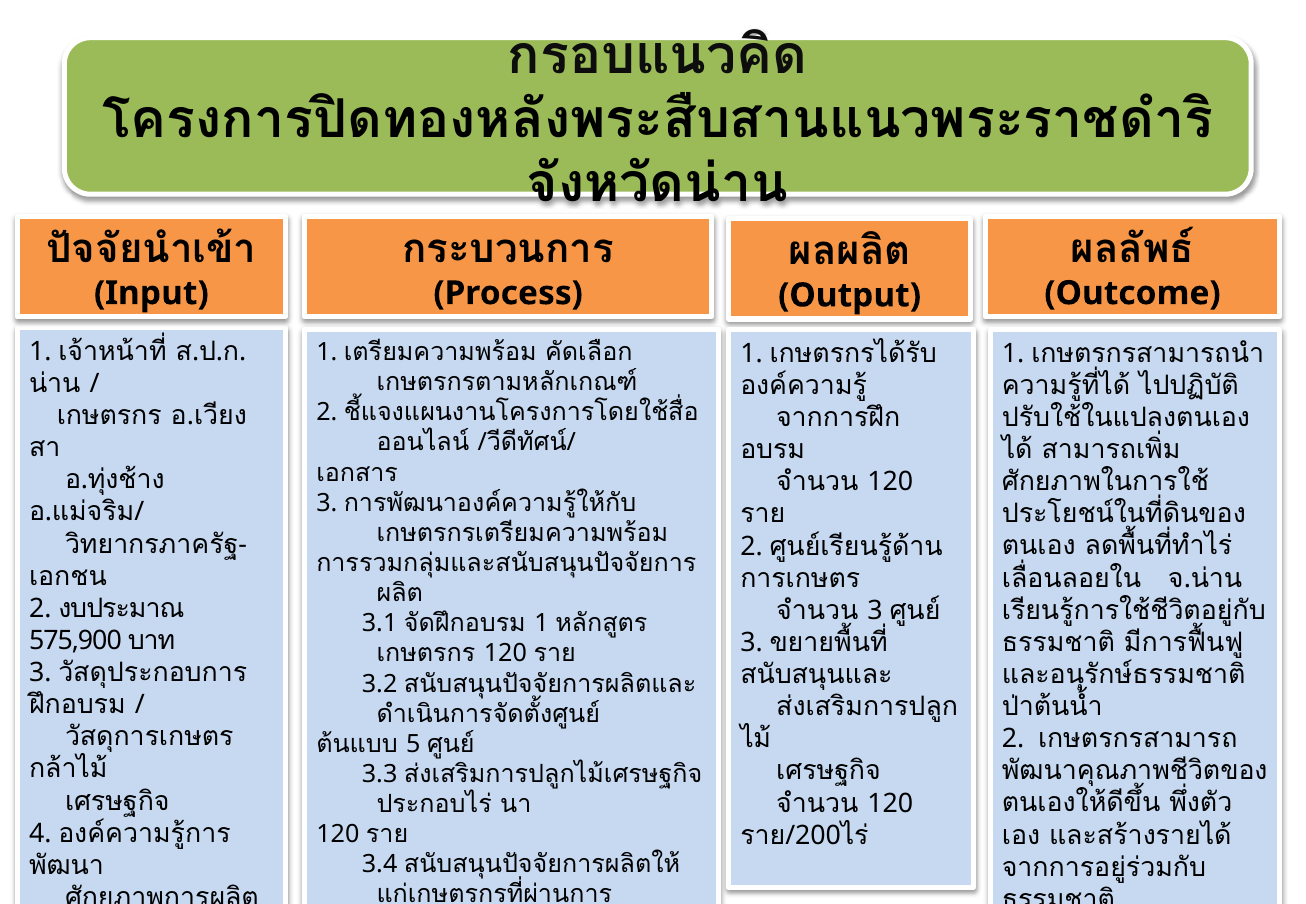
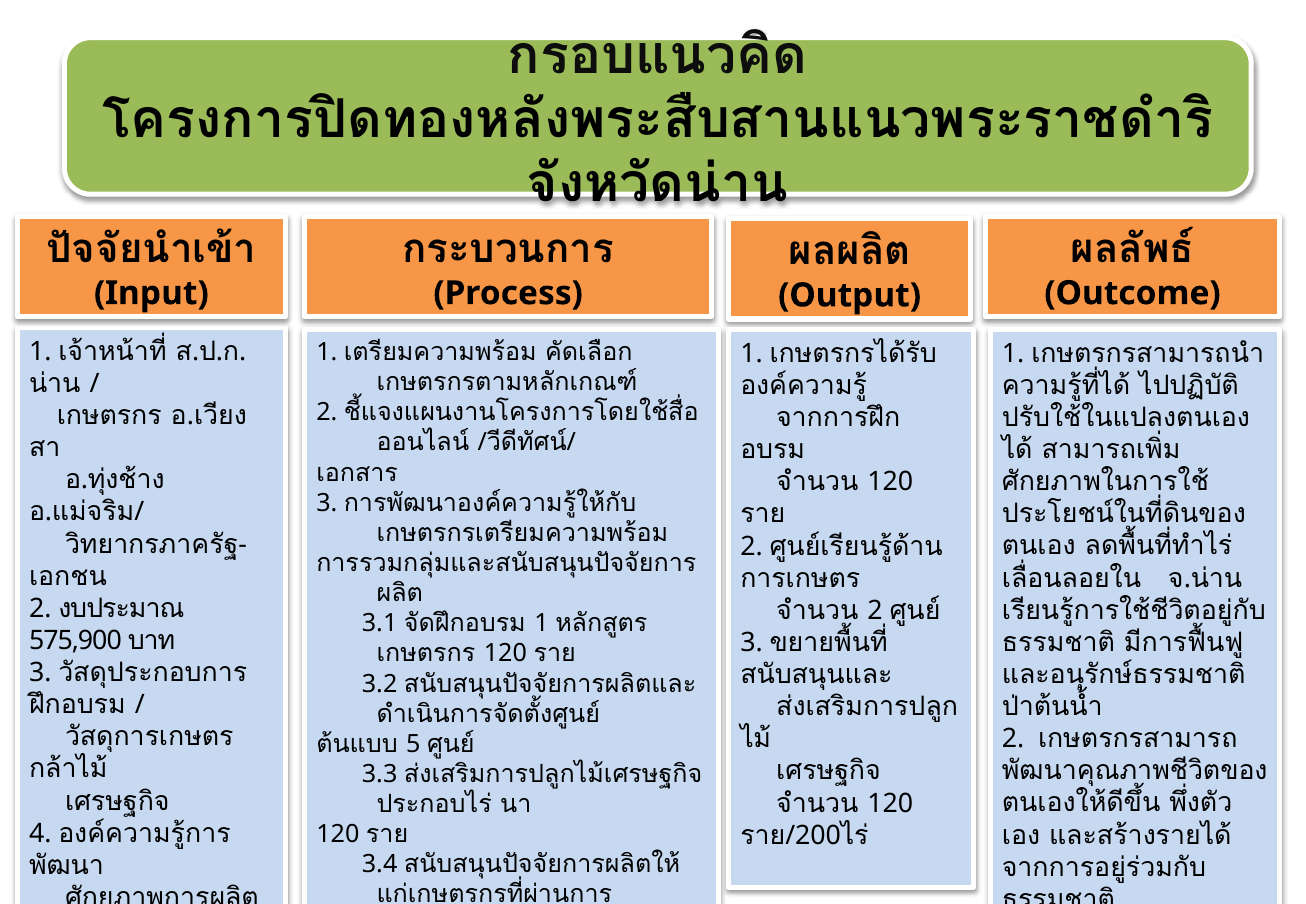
3: 3 -> 2 (875, 611)
